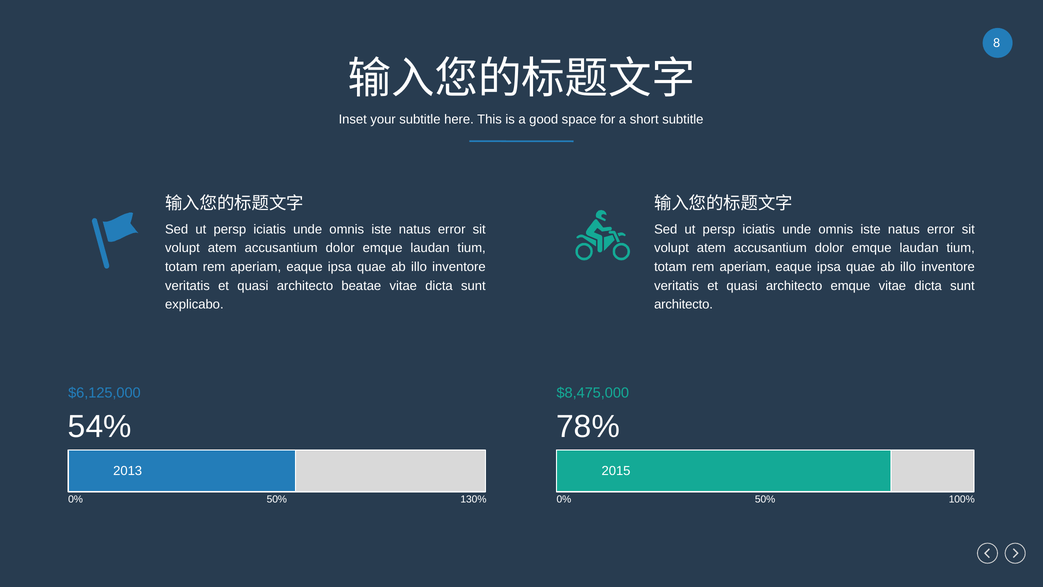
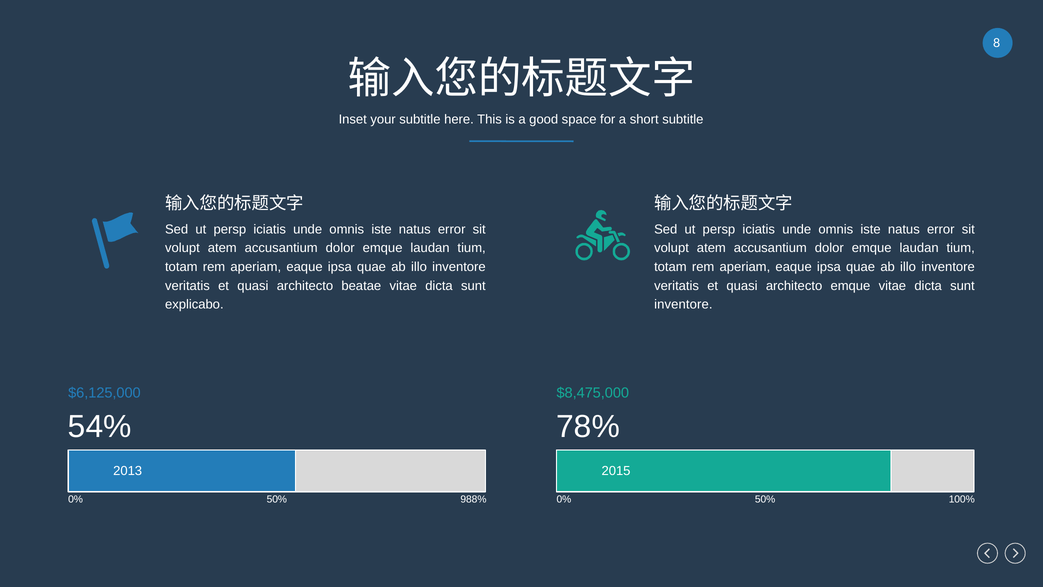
architecto: architecto -> inventore (683, 304)
130%: 130% -> 988% (473, 499)
